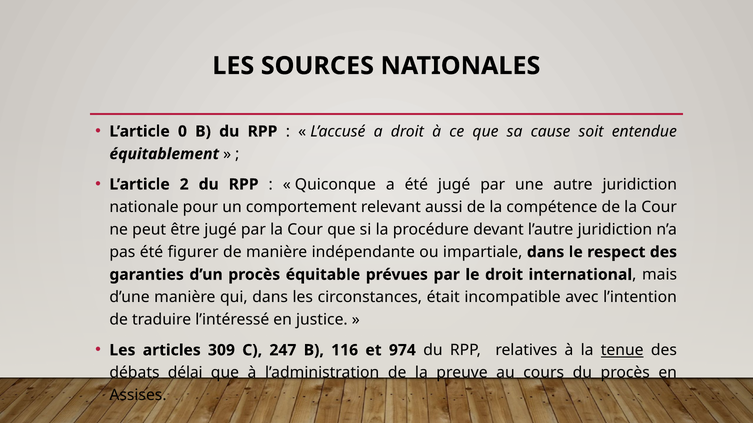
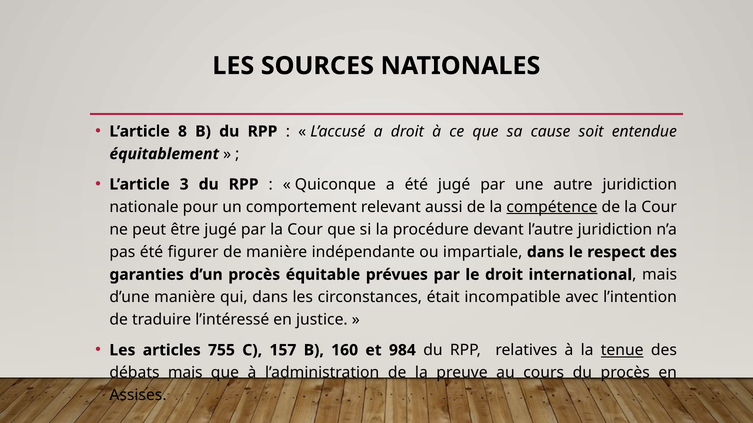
0: 0 -> 8 (182, 132)
2: 2 -> 3 (184, 185)
compétence underline: none -> present (552, 207)
309: 309 -> 755 (221, 351)
247: 247 -> 157 (283, 351)
116: 116 -> 160 (345, 351)
974: 974 -> 984 (402, 351)
débats délai: délai -> mais (185, 373)
